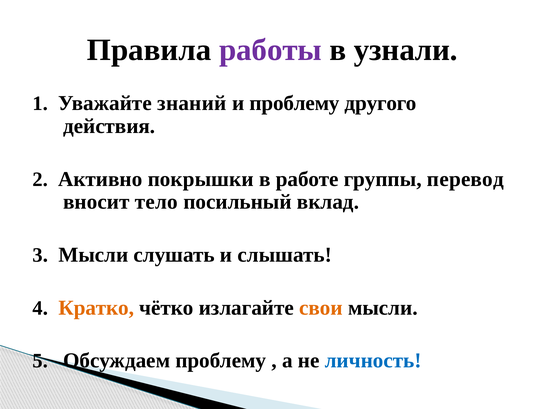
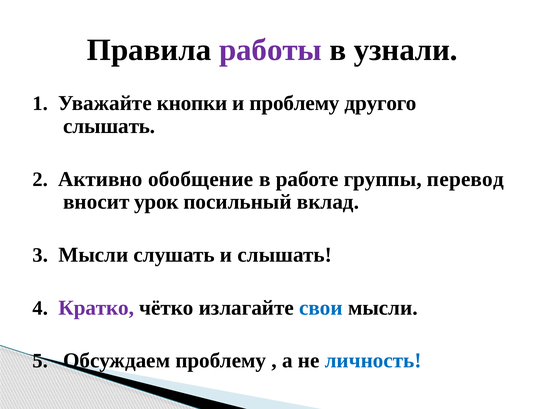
знаний: знаний -> кнопки (192, 103)
действия: действия -> слышать (109, 126)
покрышки: покрышки -> обобщение (201, 179)
тело: тело -> урок (156, 202)
Кратко colour: orange -> purple (96, 308)
свои colour: orange -> blue (321, 308)
